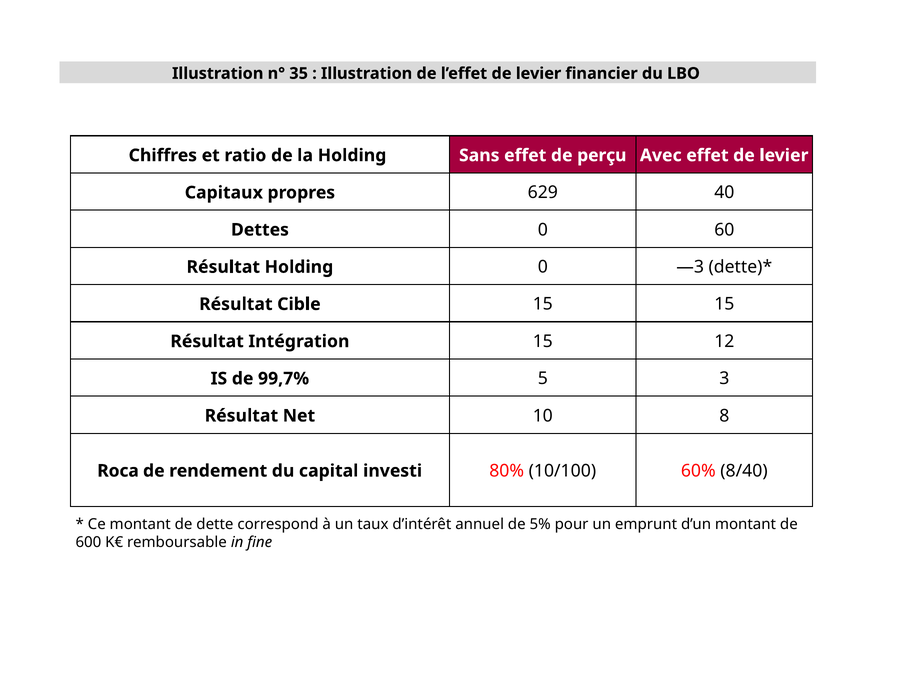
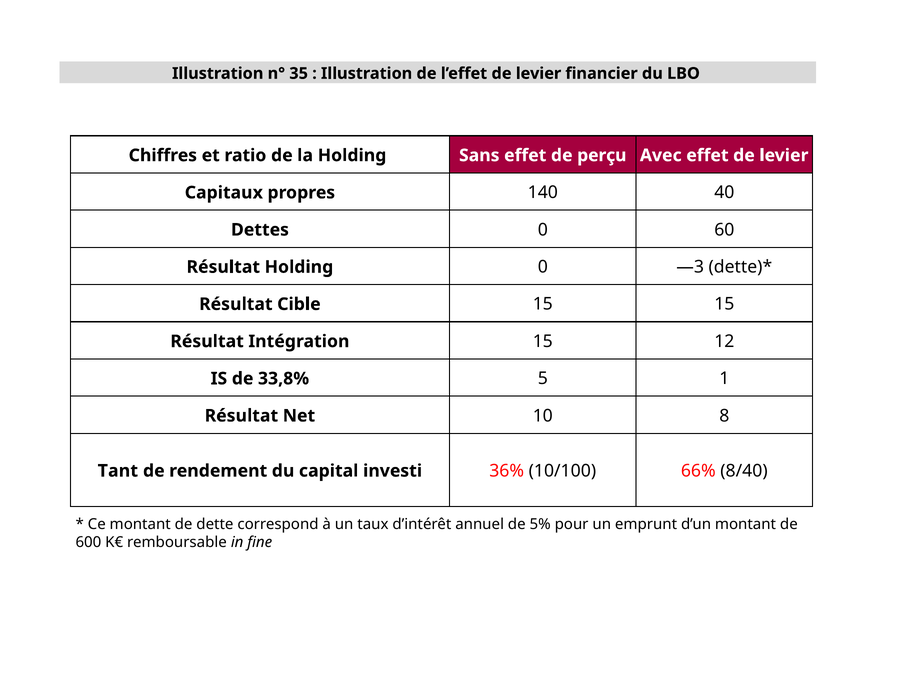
629: 629 -> 140 (543, 193)
99,7%: 99,7% -> 33,8% (284, 379)
3: 3 -> 1 (724, 379)
Roca: Roca -> Tant (118, 471)
80%: 80% -> 36% (507, 471)
60%: 60% -> 66% (698, 471)
